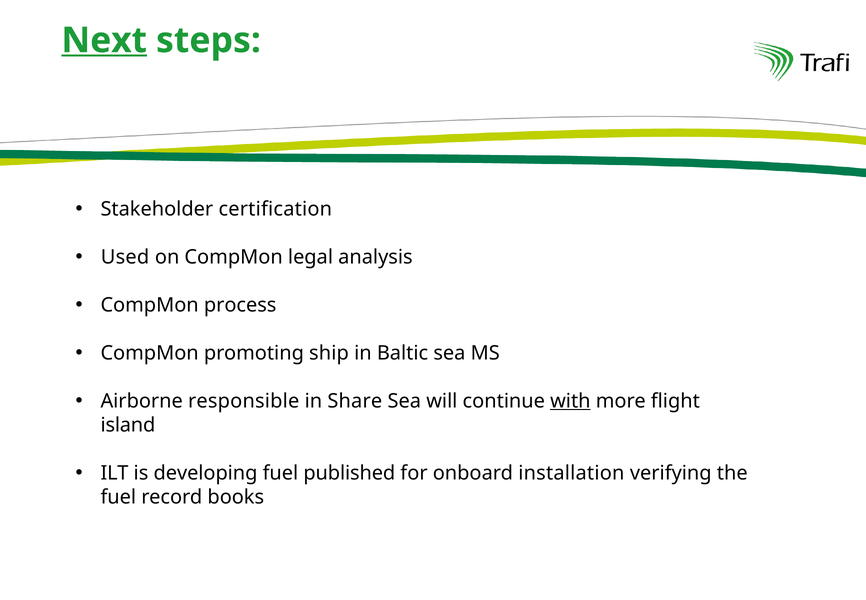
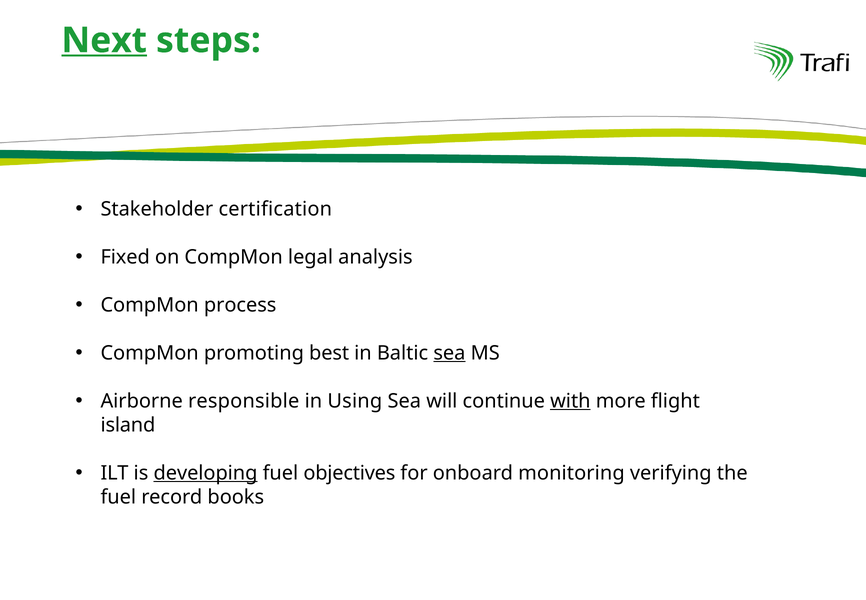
Used: Used -> Fixed (125, 257)
ship: ship -> best (329, 353)
sea underline: none -> present (449, 353)
Share: Share -> Using (355, 401)
developing underline: none -> present (206, 473)
published: published -> objectives (349, 473)
installation: installation -> monitoring (571, 473)
